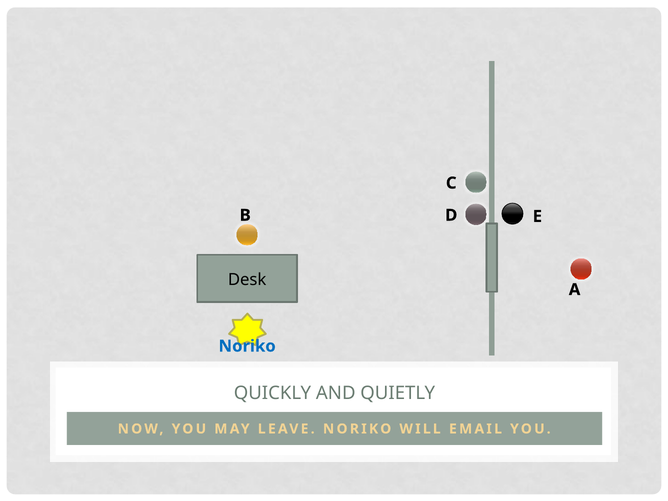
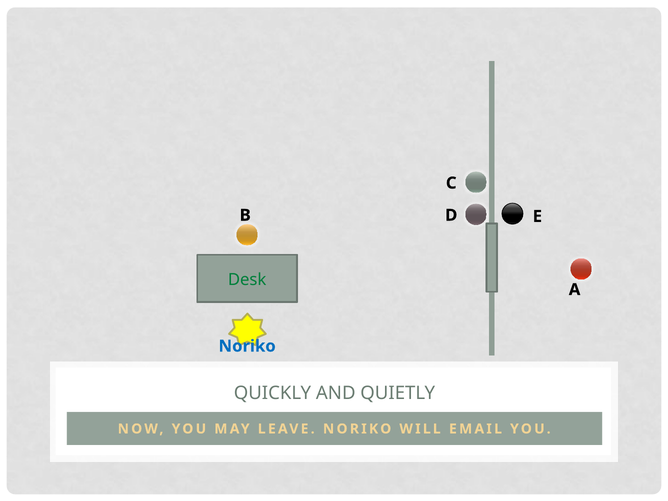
Desk colour: black -> green (247, 280)
